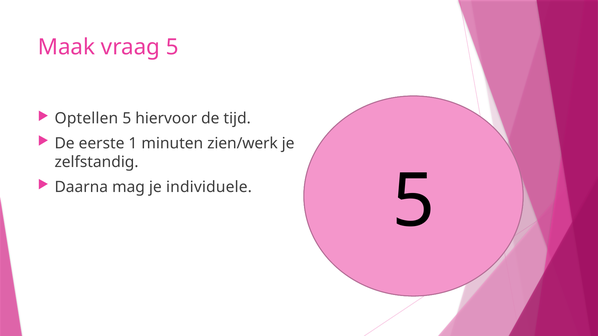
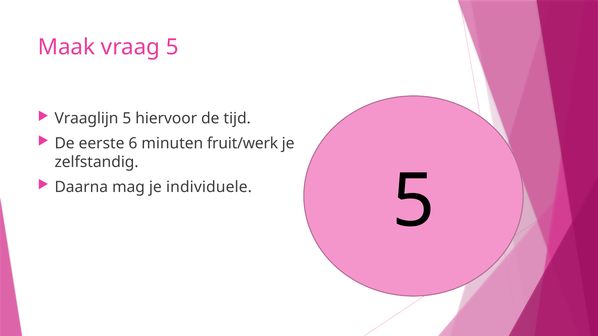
Optellen: Optellen -> Vraaglijn (86, 119)
1: 1 -> 6 (133, 144)
zien/werk: zien/werk -> fruit/werk (243, 144)
